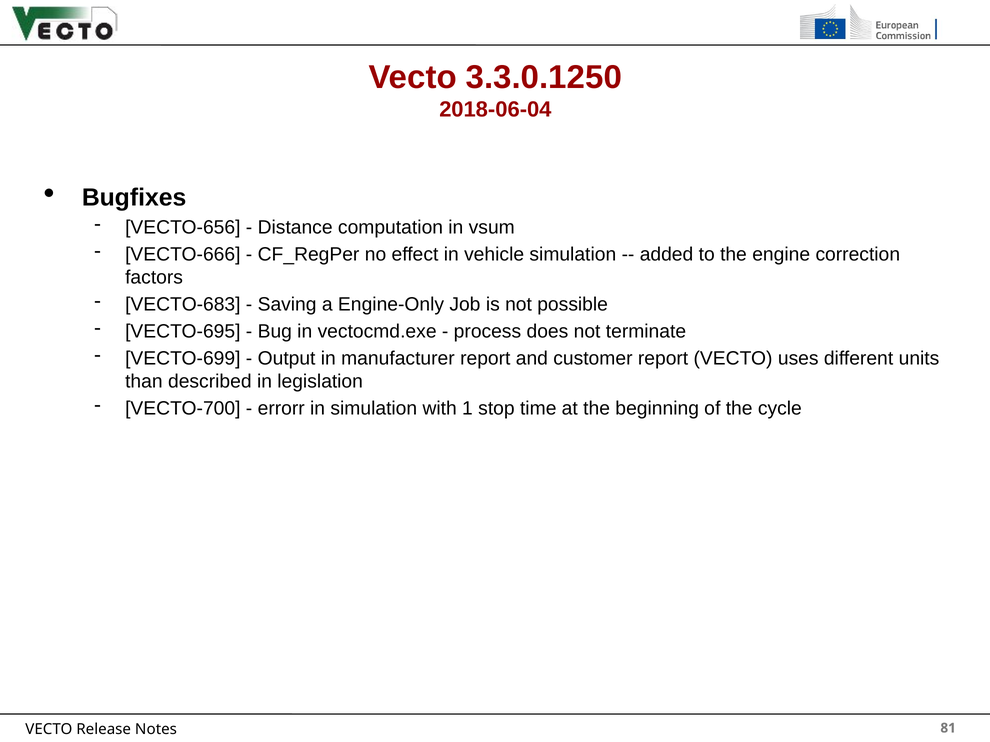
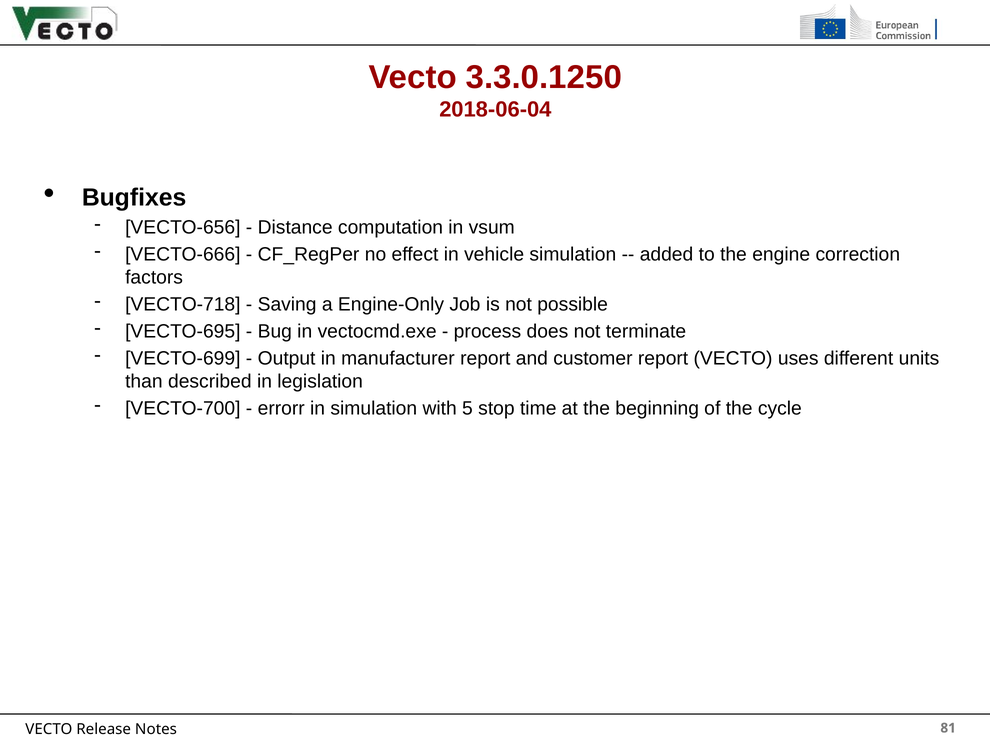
VECTO-683: VECTO-683 -> VECTO-718 (183, 305)
1: 1 -> 5 (467, 409)
